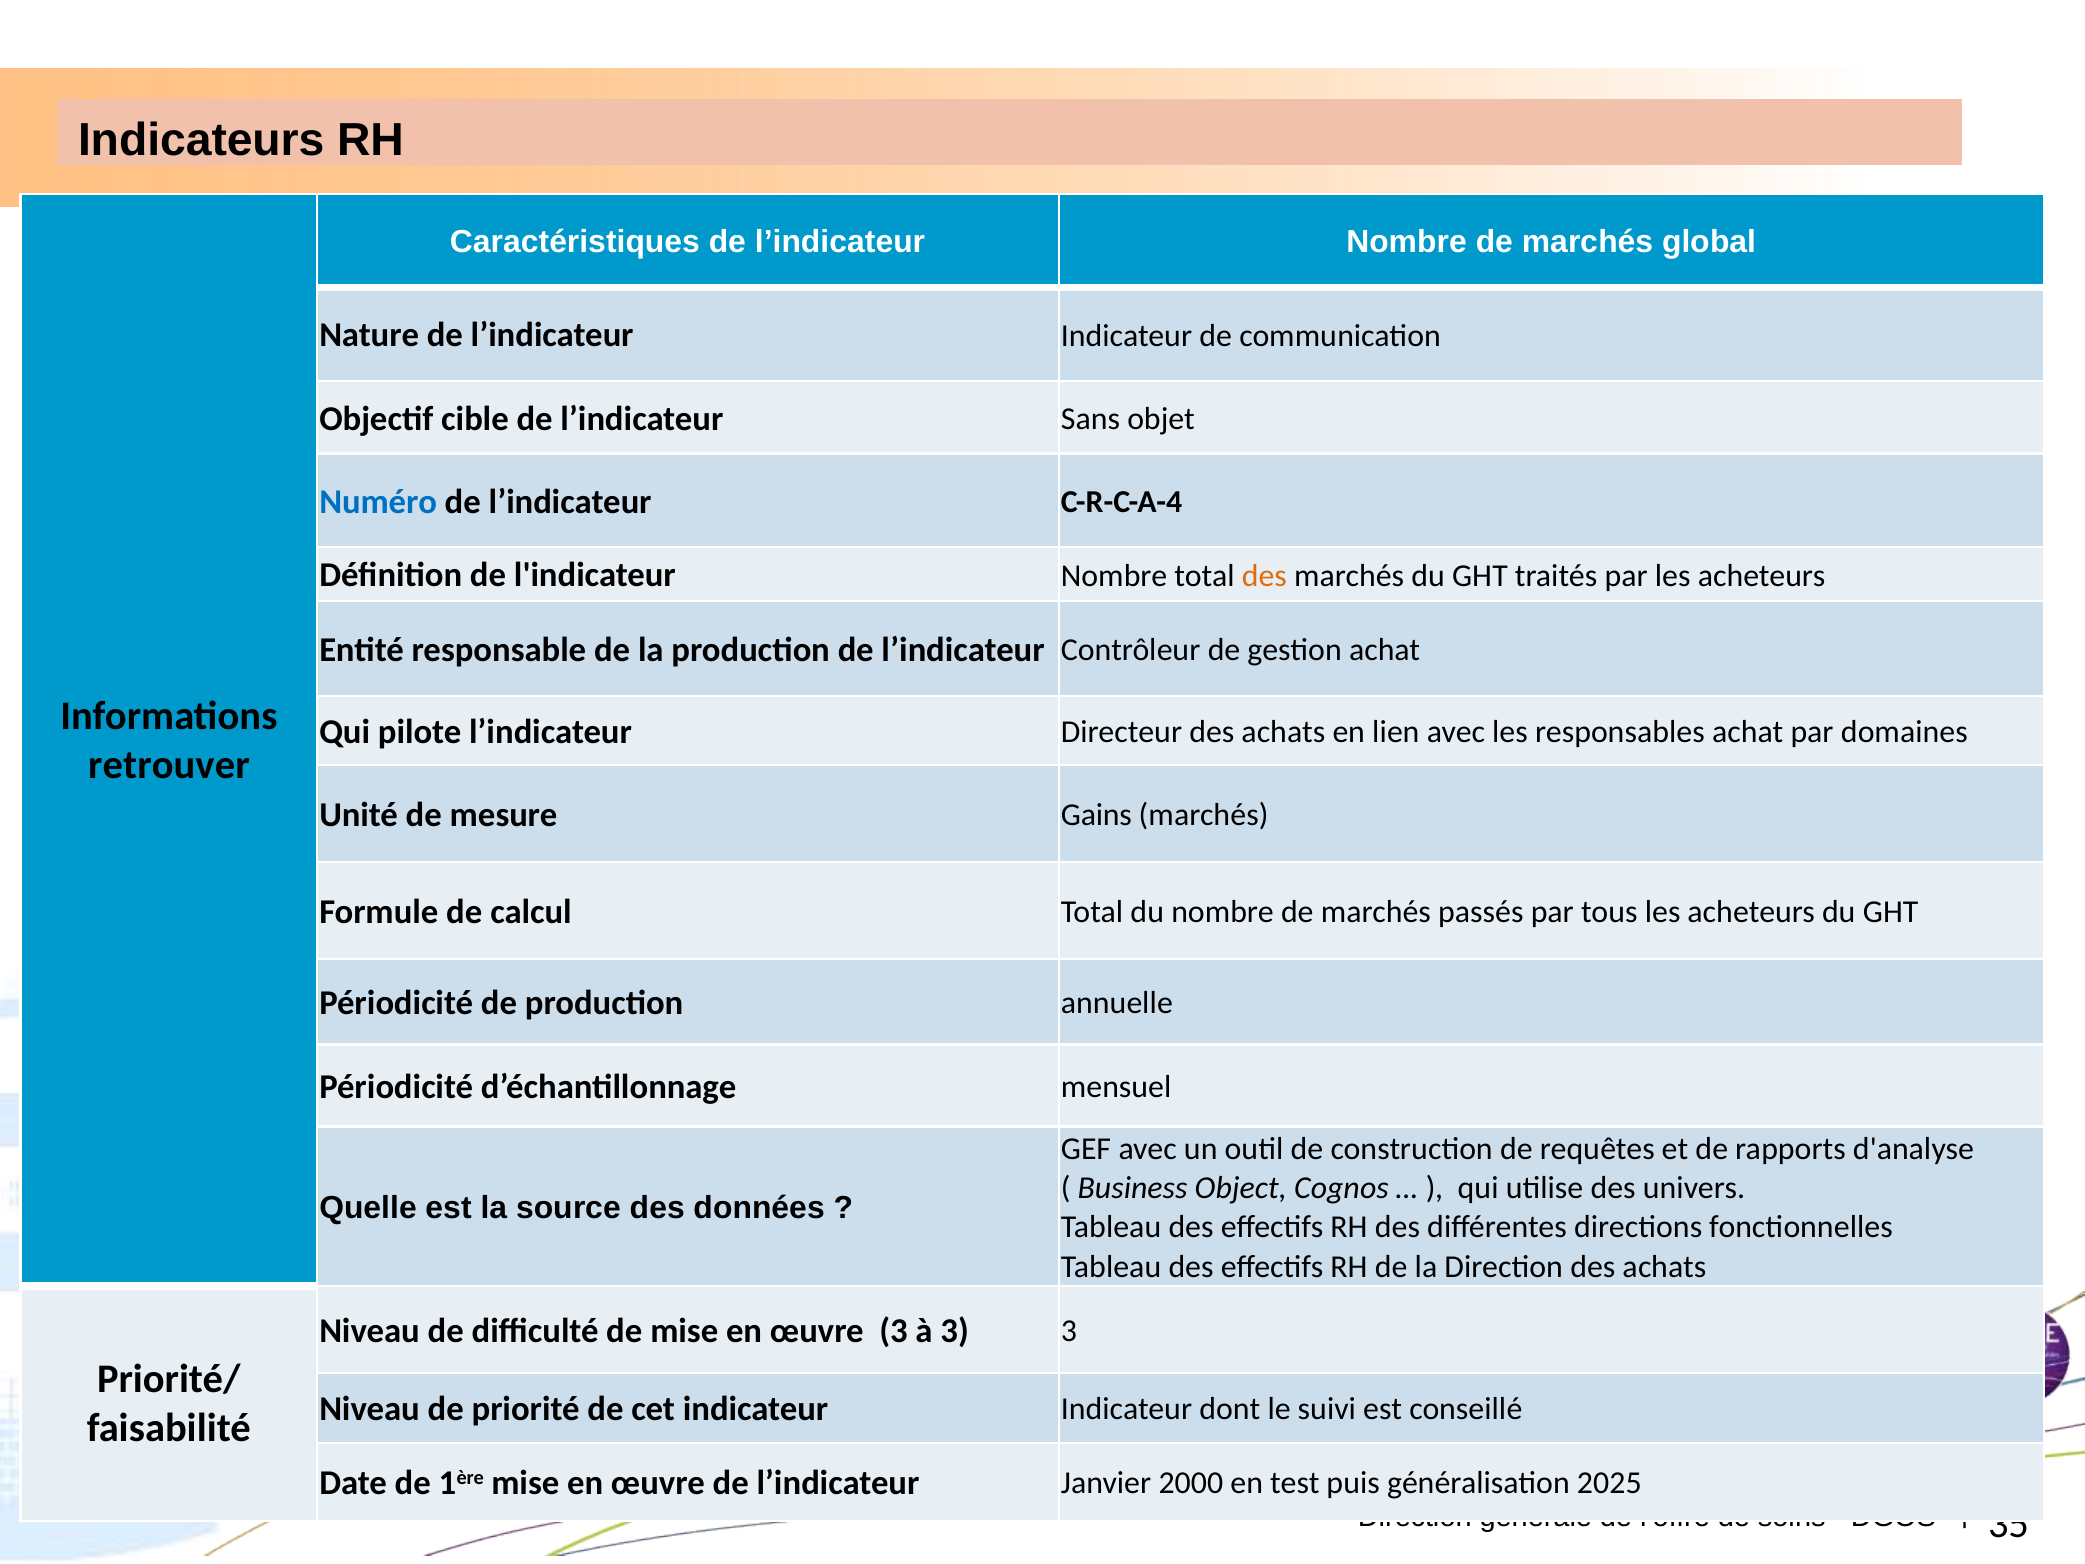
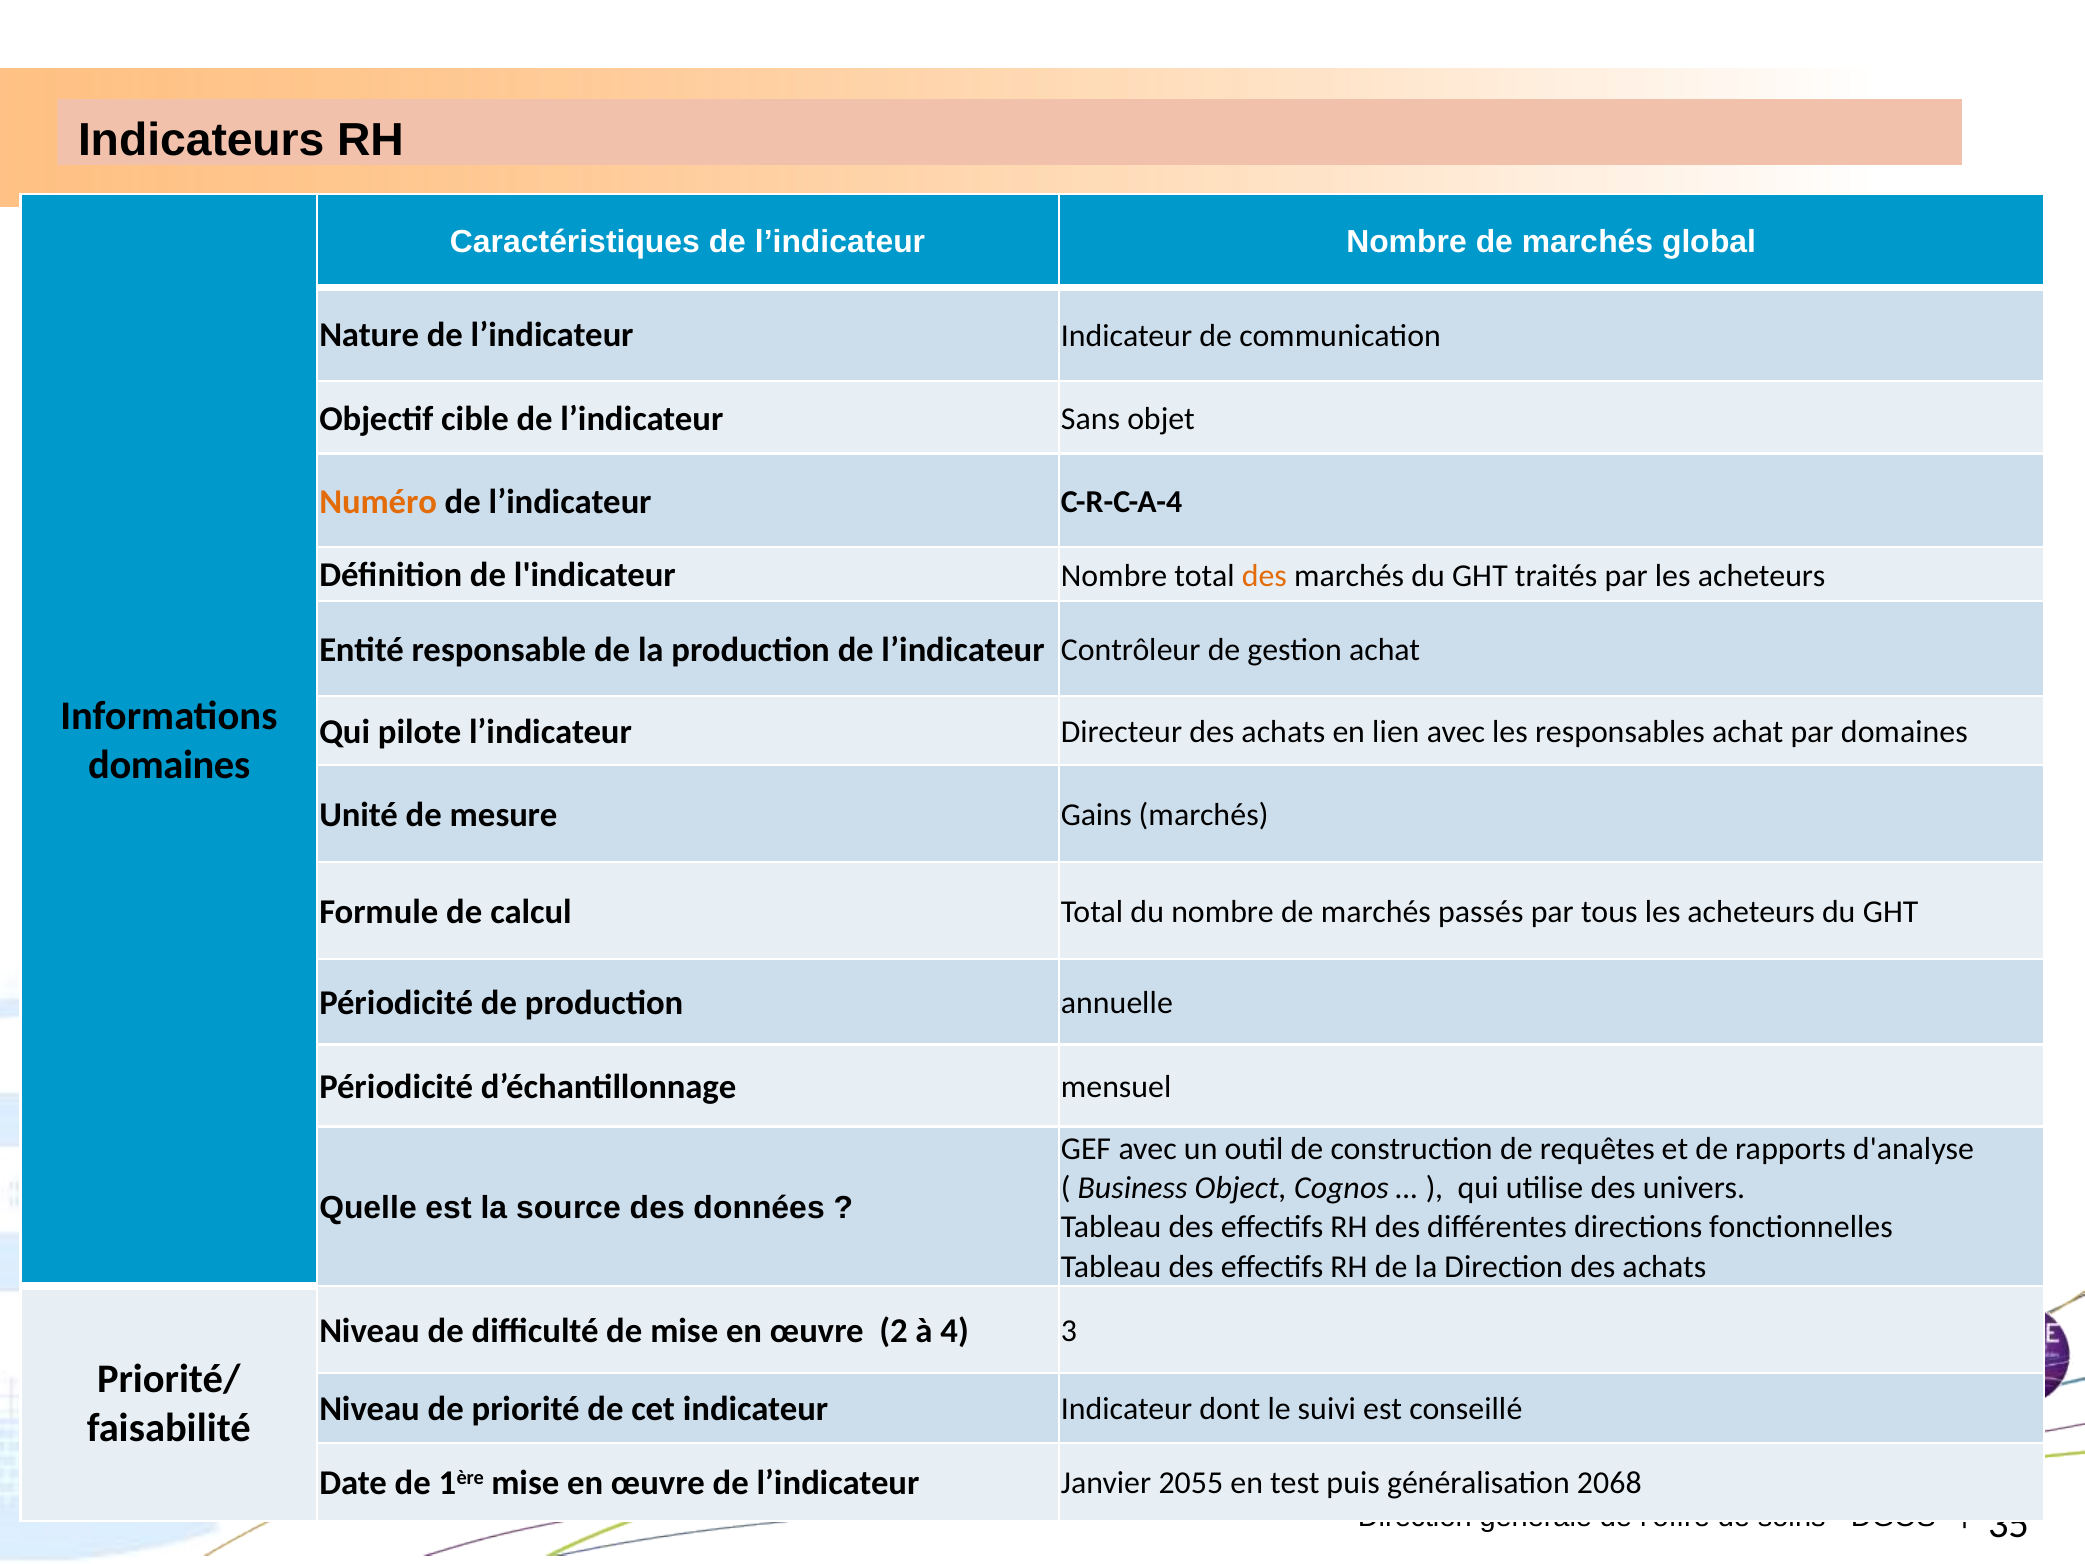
Numéro colour: blue -> orange (378, 502)
retrouver: retrouver -> domaines (169, 765)
œuvre 3: 3 -> 2 (894, 1331)
à 3: 3 -> 4 (955, 1331)
2000: 2000 -> 2055 (1191, 1483)
2025: 2025 -> 2068 (1609, 1483)
